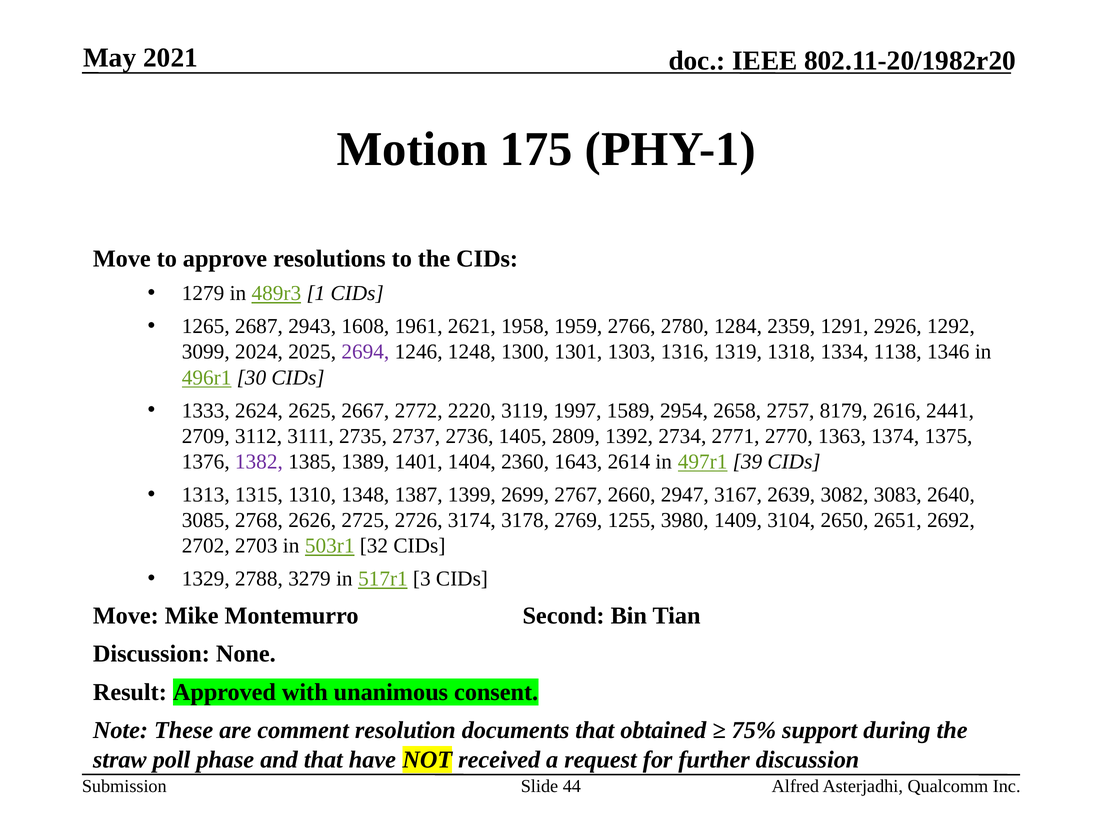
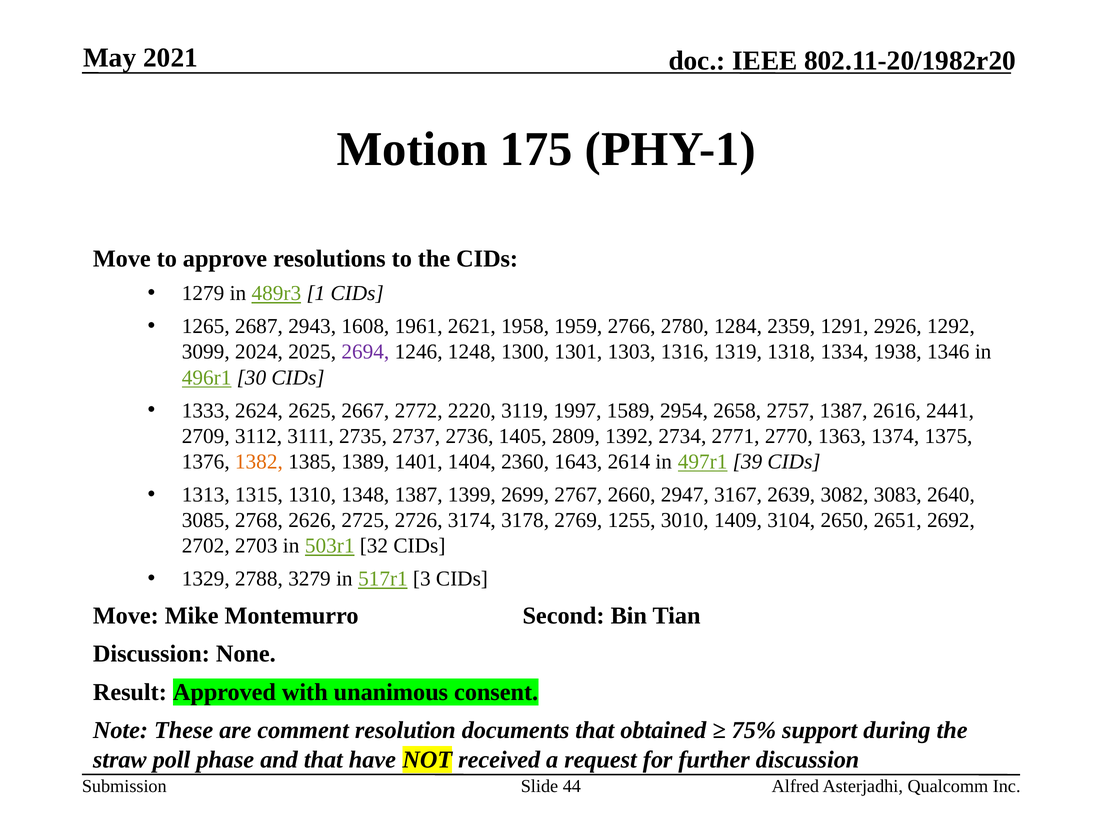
1138: 1138 -> 1938 (898, 352)
2757 8179: 8179 -> 1387 (844, 410)
1382 colour: purple -> orange (259, 462)
3980: 3980 -> 3010 (685, 520)
